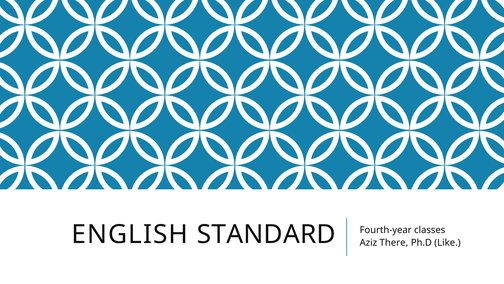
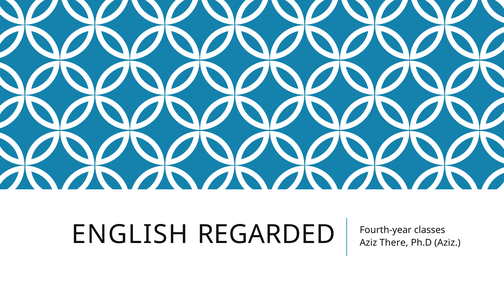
STANDARD: STANDARD -> REGARDED (266, 234)
Ph.D Like: Like -> Aziz (447, 242)
